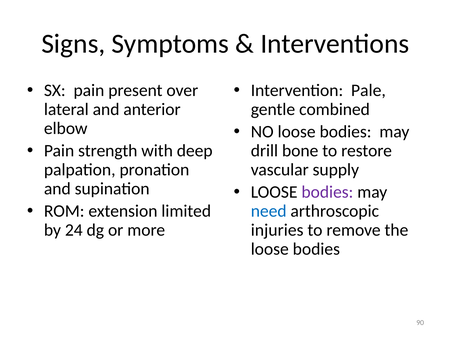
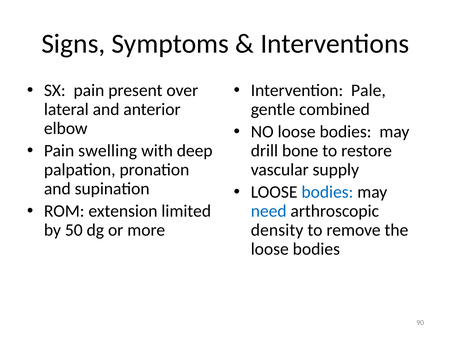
strength: strength -> swelling (108, 151)
bodies colour: purple -> blue (327, 192)
24: 24 -> 50 (74, 230)
injuries: injuries -> density (277, 230)
